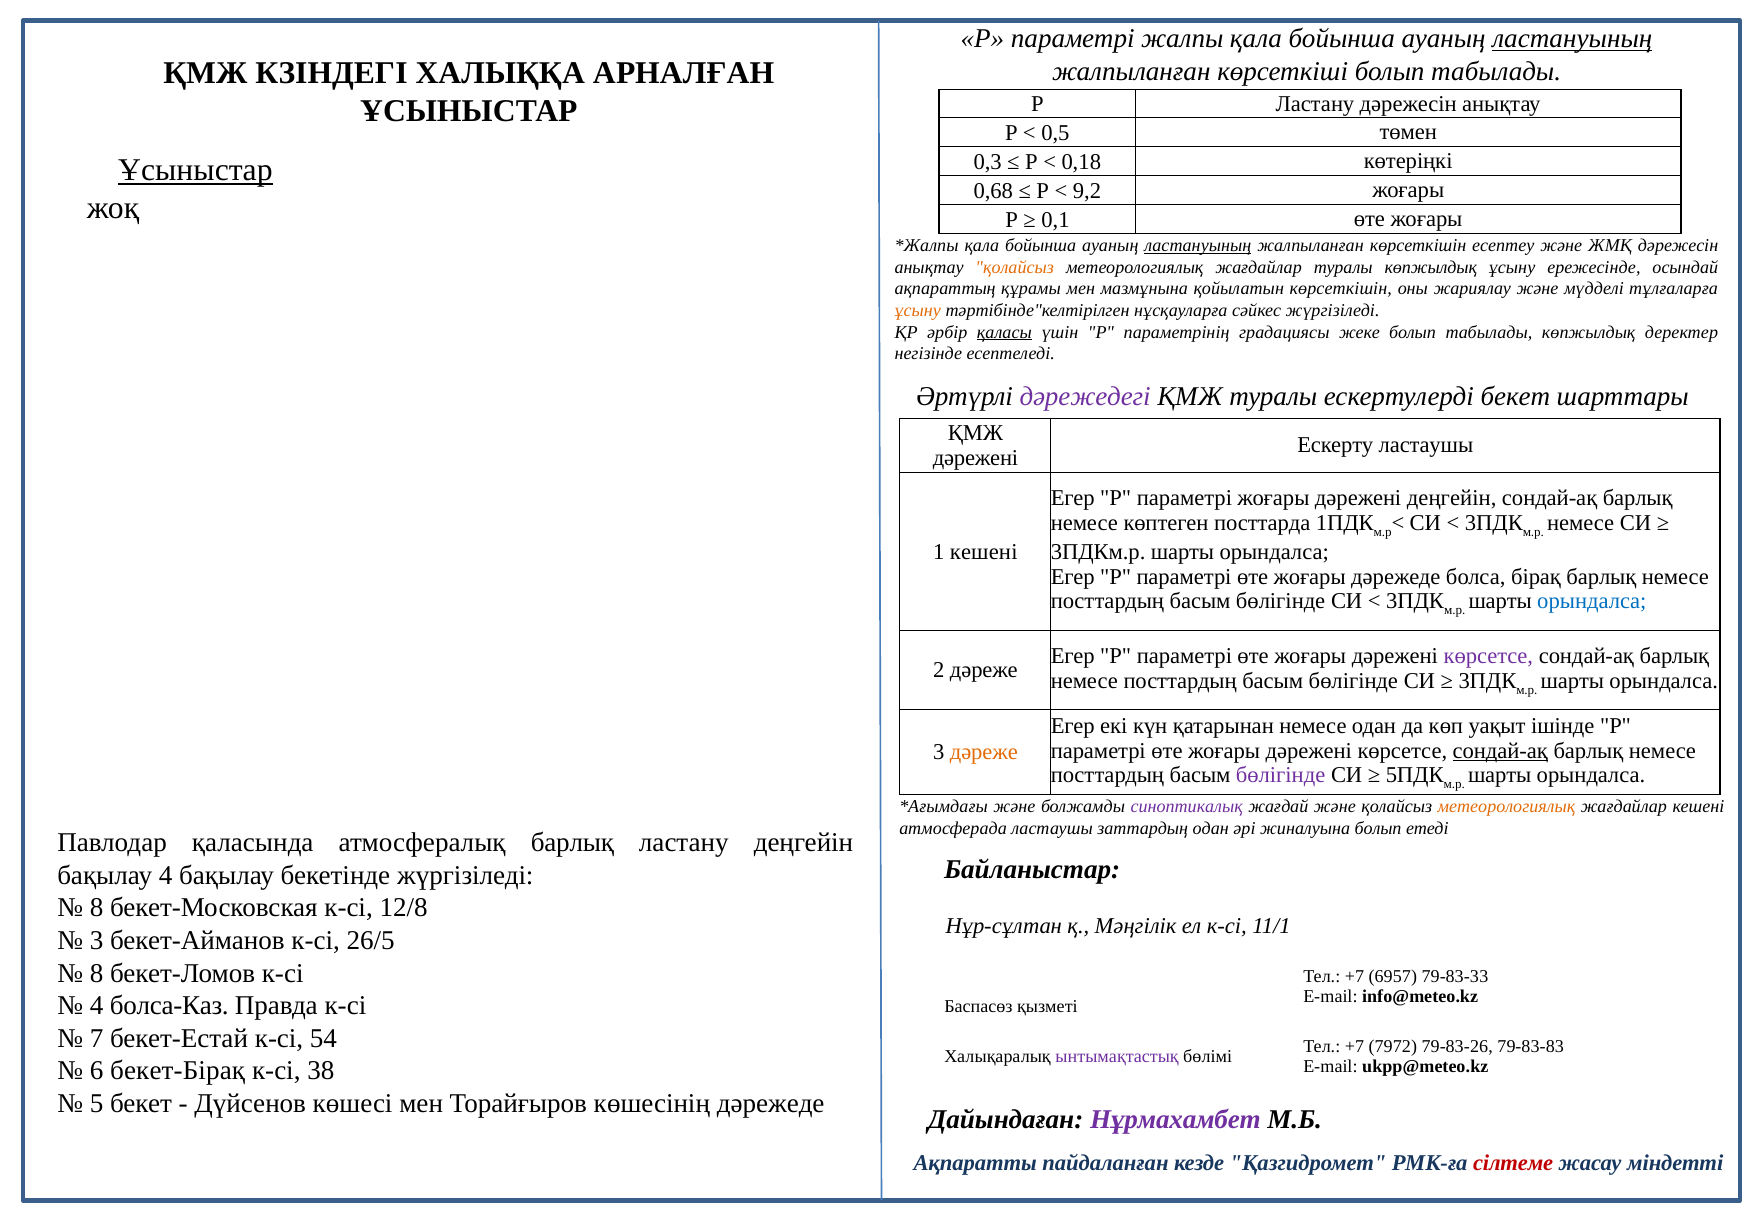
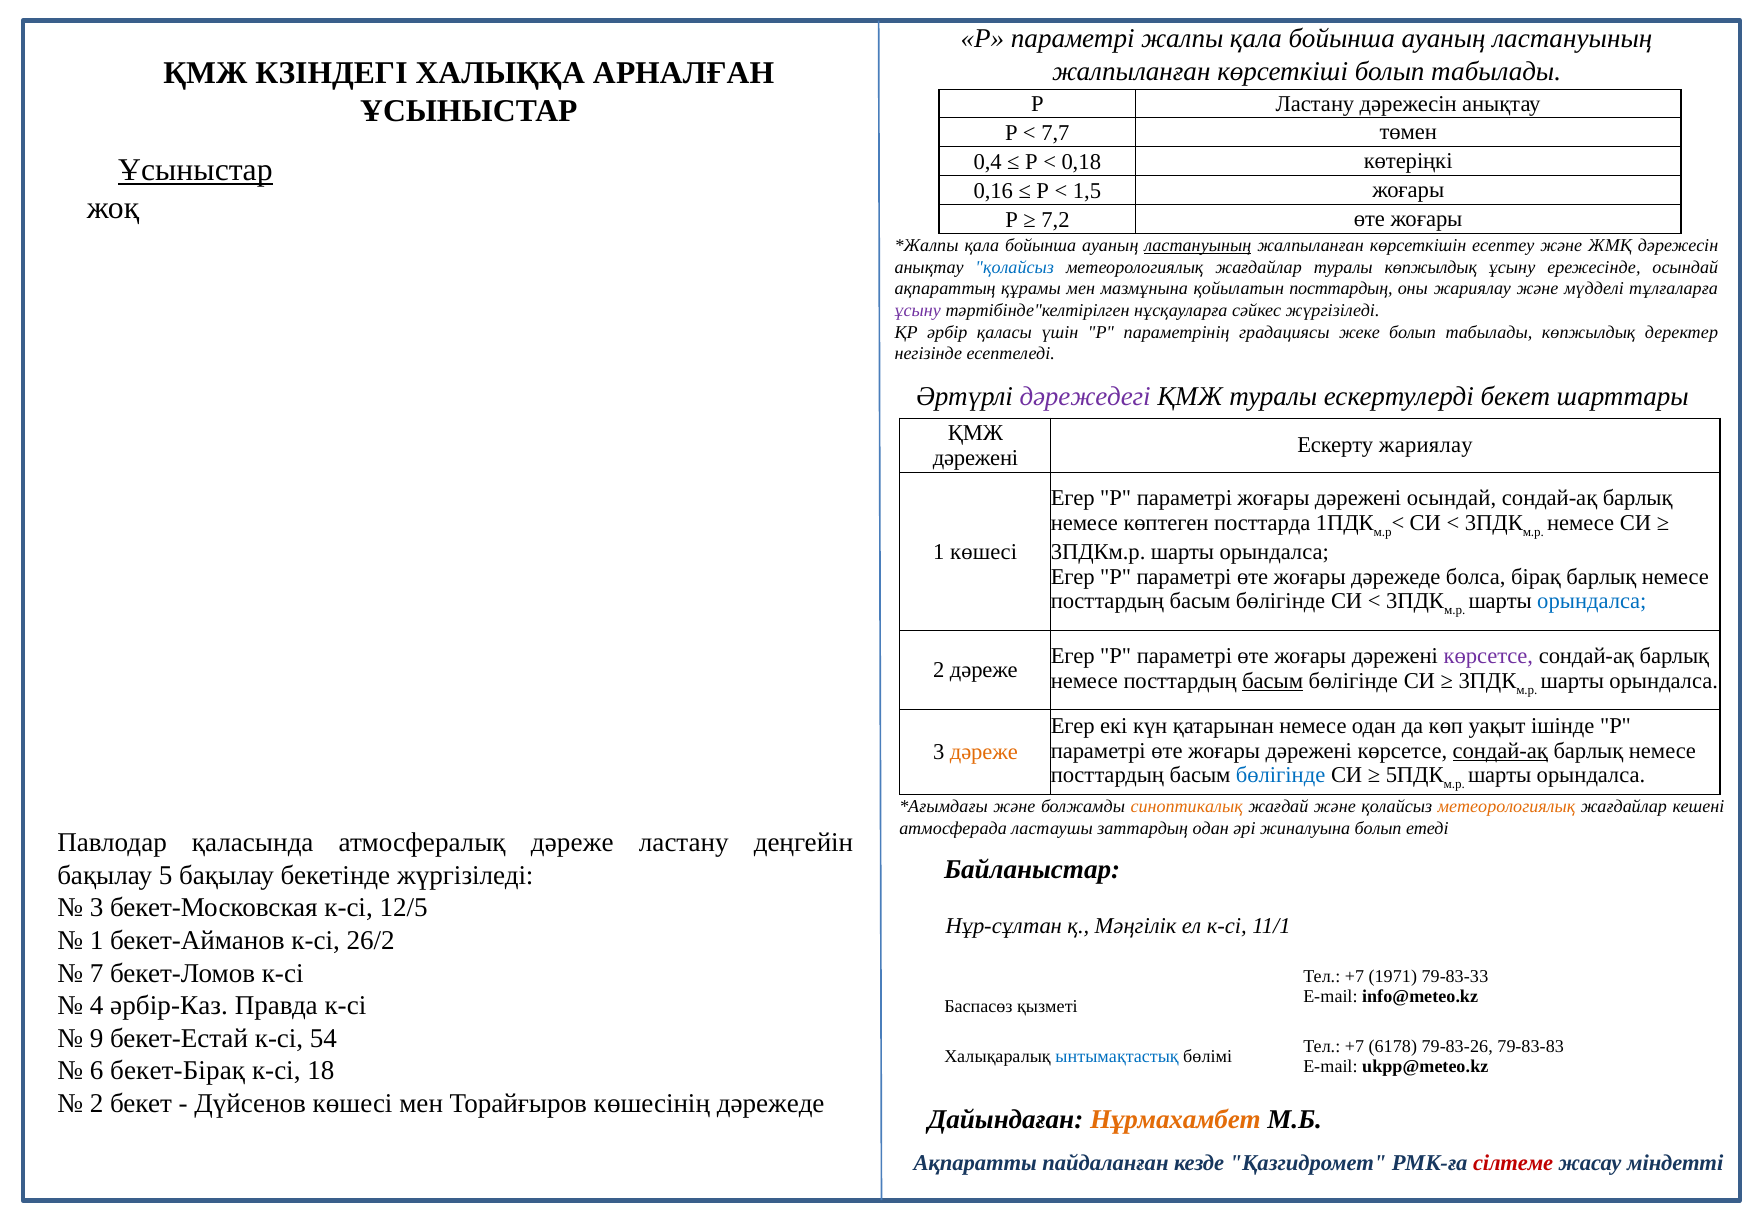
ластануының underline: present -> none (1572, 39)
0,5: 0,5 -> 7,7 (1055, 133)
0,3: 0,3 -> 0,4 (988, 162)
0,68: 0,68 -> 0,16 (993, 191)
9,2: 9,2 -> 1,5 (1087, 191)
0,1: 0,1 -> 7,2 (1056, 220)
қолайсыз colour: orange -> blue (1015, 267)
қойылатын көрсеткішін: көрсеткішін -> посттардың (1341, 289)
ұсыну colour: orange -> purple (918, 310)
қаласы underline: present -> none (1004, 332)
Ескерту ластаушы: ластаушы -> жариялау (1426, 445)
дәрежені деңгейін: деңгейін -> осындай (1452, 498)
1 кешені: кешені -> көшесі (984, 551)
басым underline: none -> present (1273, 681)
бөлігінде colour: purple -> blue (1281, 775)
синоптикалық colour: purple -> orange (1187, 806)
атмосфералық барлық: барлық -> дәреже (572, 843)
бақылау 4: 4 -> 5 (166, 875)
8: 8 -> 3 (97, 908)
12/8: 12/8 -> 12/5 (404, 908)
3: 3 -> 1 (97, 940)
26/5: 26/5 -> 26/2 (371, 940)
8: 8 -> 7 (97, 973)
6957: 6957 -> 1971 (1393, 976)
болса-Каз: болса-Каз -> әрбір-Каз (169, 1005)
7: 7 -> 9 (97, 1038)
7972: 7972 -> 6178 (1393, 1046)
ынтымақтастық colour: purple -> blue (1117, 1056)
38: 38 -> 18 (321, 1070)
5: 5 -> 2 (97, 1103)
Нұрмахамбет colour: purple -> orange (1175, 1119)
